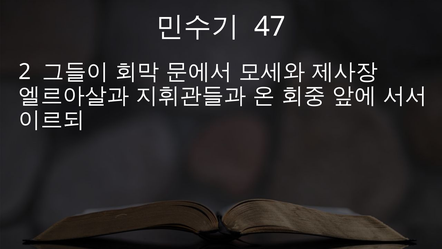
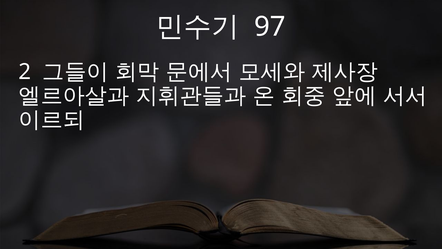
47: 47 -> 97 (270, 27)
